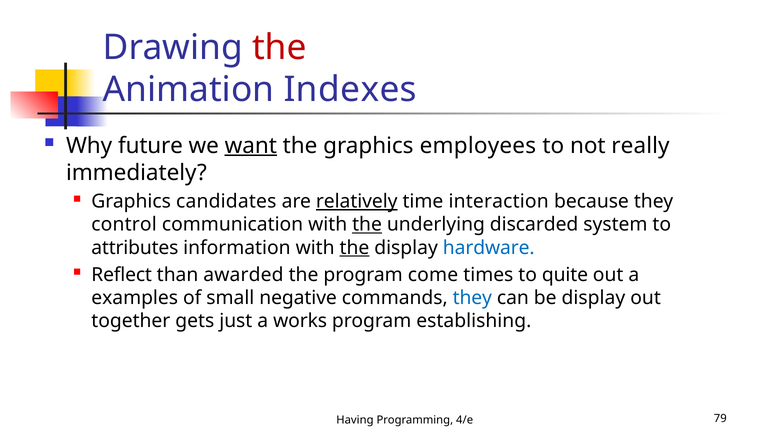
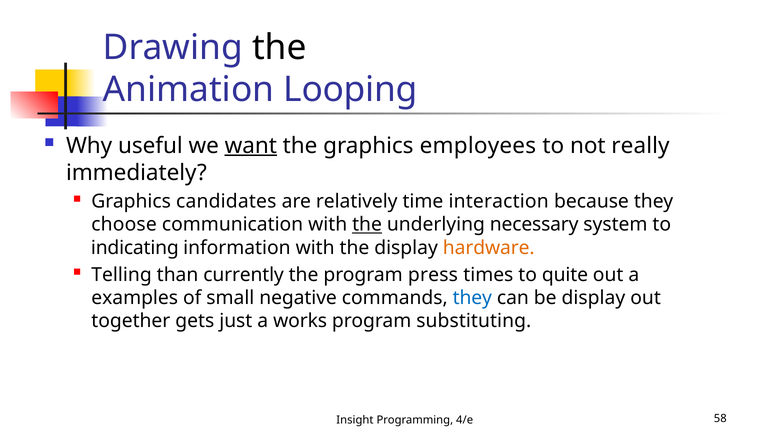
the colour: red -> black (279, 47)
Indexes: Indexes -> Looping (350, 90)
future: future -> useful (150, 146)
relatively underline: present -> none (357, 201)
control: control -> choose (124, 224)
discarded: discarded -> necessary (534, 224)
attributes: attributes -> indicating (135, 248)
the underline: present -> none (354, 248)
hardware colour: blue -> orange (489, 248)
Reflect: Reflect -> Telling (122, 274)
awarded: awarded -> currently (244, 274)
come: come -> press (433, 274)
establishing: establishing -> substituting (474, 321)
Having: Having -> Insight (355, 420)
79: 79 -> 58 (720, 418)
